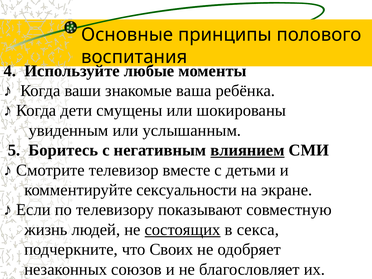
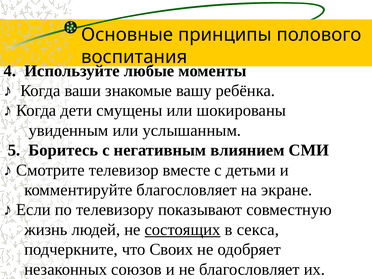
ваша: ваша -> вашу (194, 91)
влиянием underline: present -> none (247, 150)
комментируйте сексуальности: сексуальности -> благословляет (187, 190)
